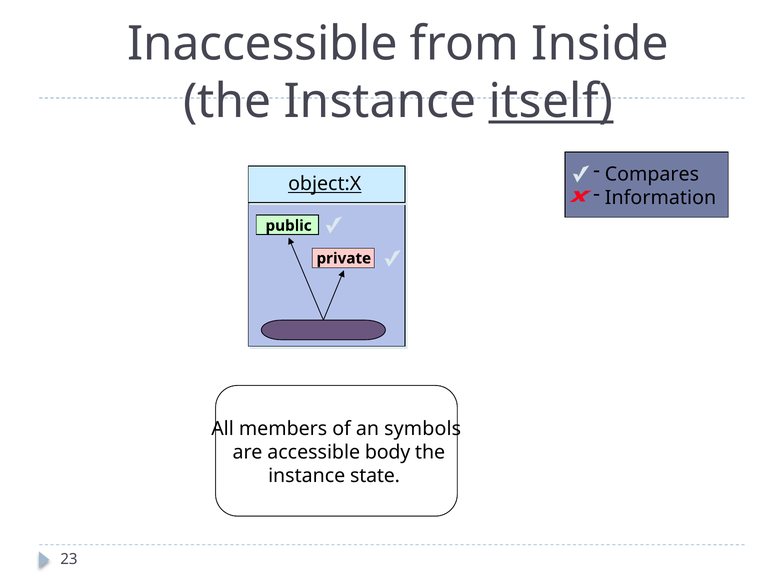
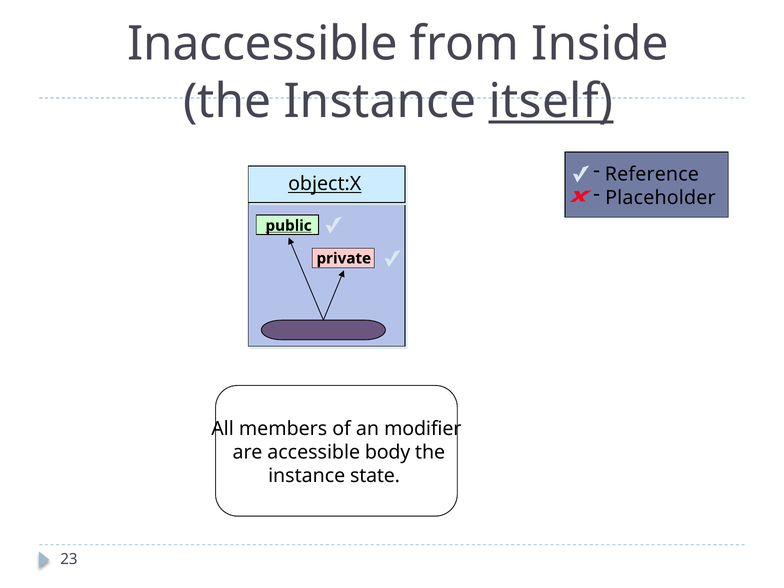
Compares: Compares -> Reference (652, 174)
Information: Information -> Placeholder (660, 198)
public underline: none -> present (289, 226)
symbols: symbols -> modifier (423, 429)
